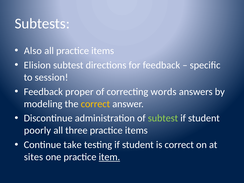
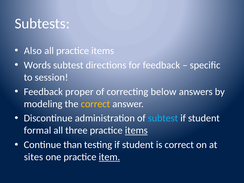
Elision: Elision -> Words (37, 65)
words: words -> below (164, 92)
subtest colour: light green -> light blue (163, 118)
poorly: poorly -> formal (37, 130)
items underline: none -> present (136, 130)
take: take -> than (73, 145)
